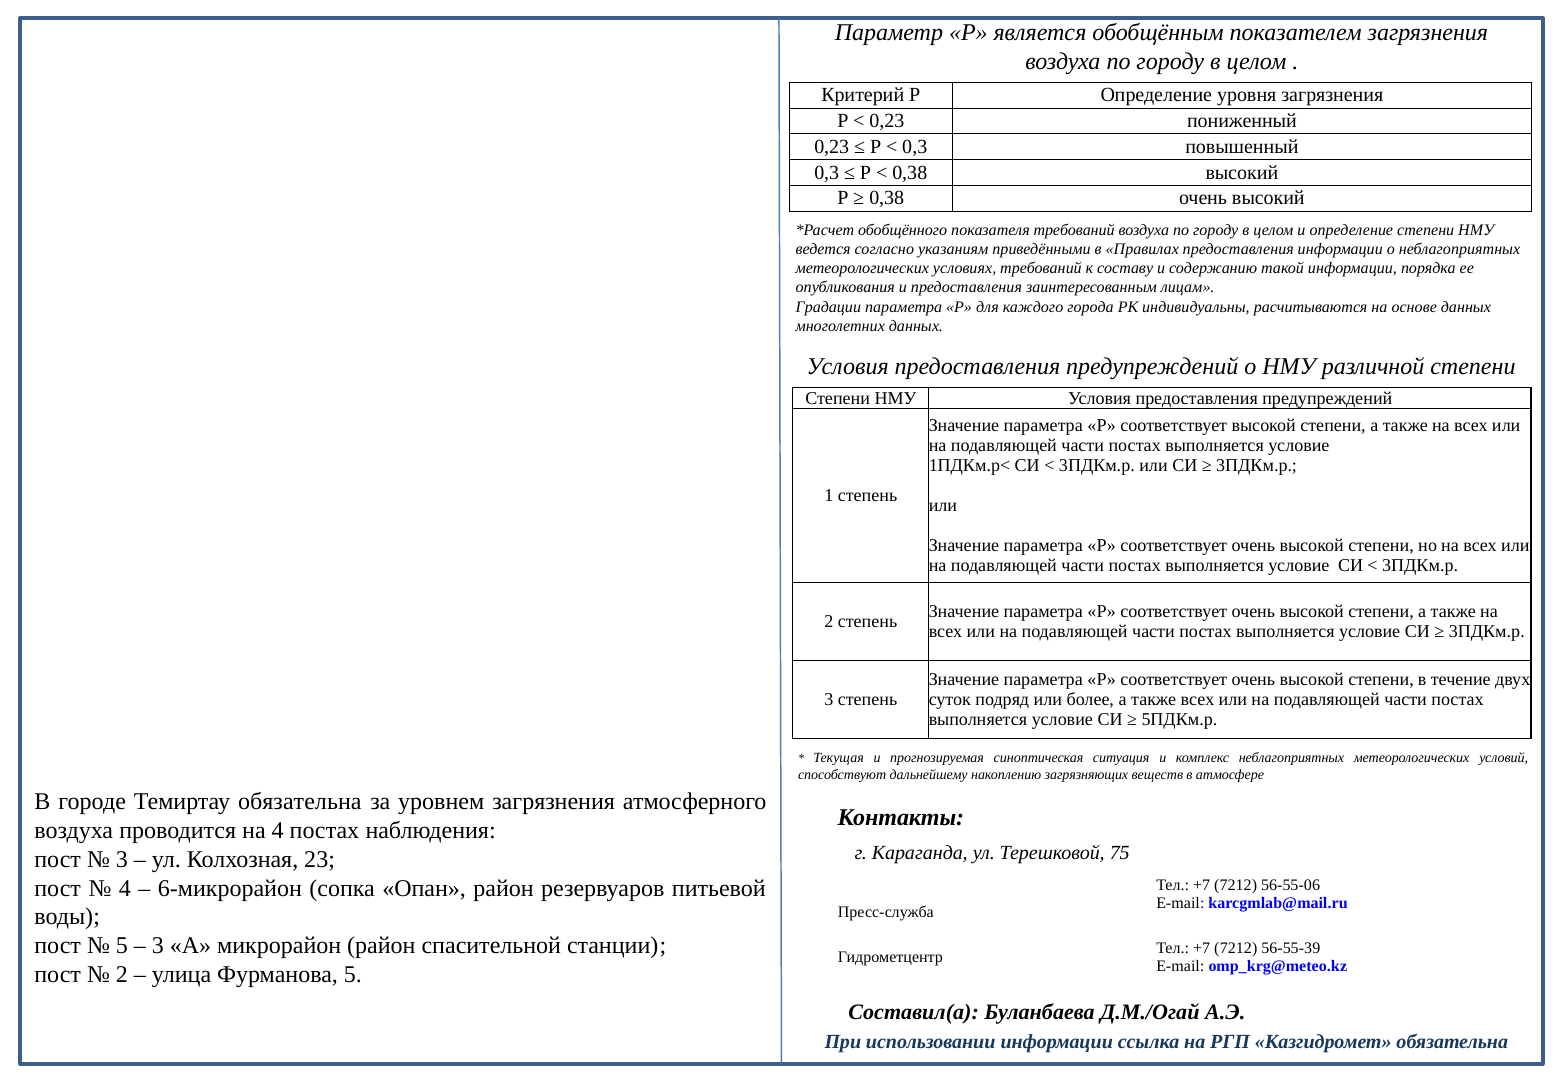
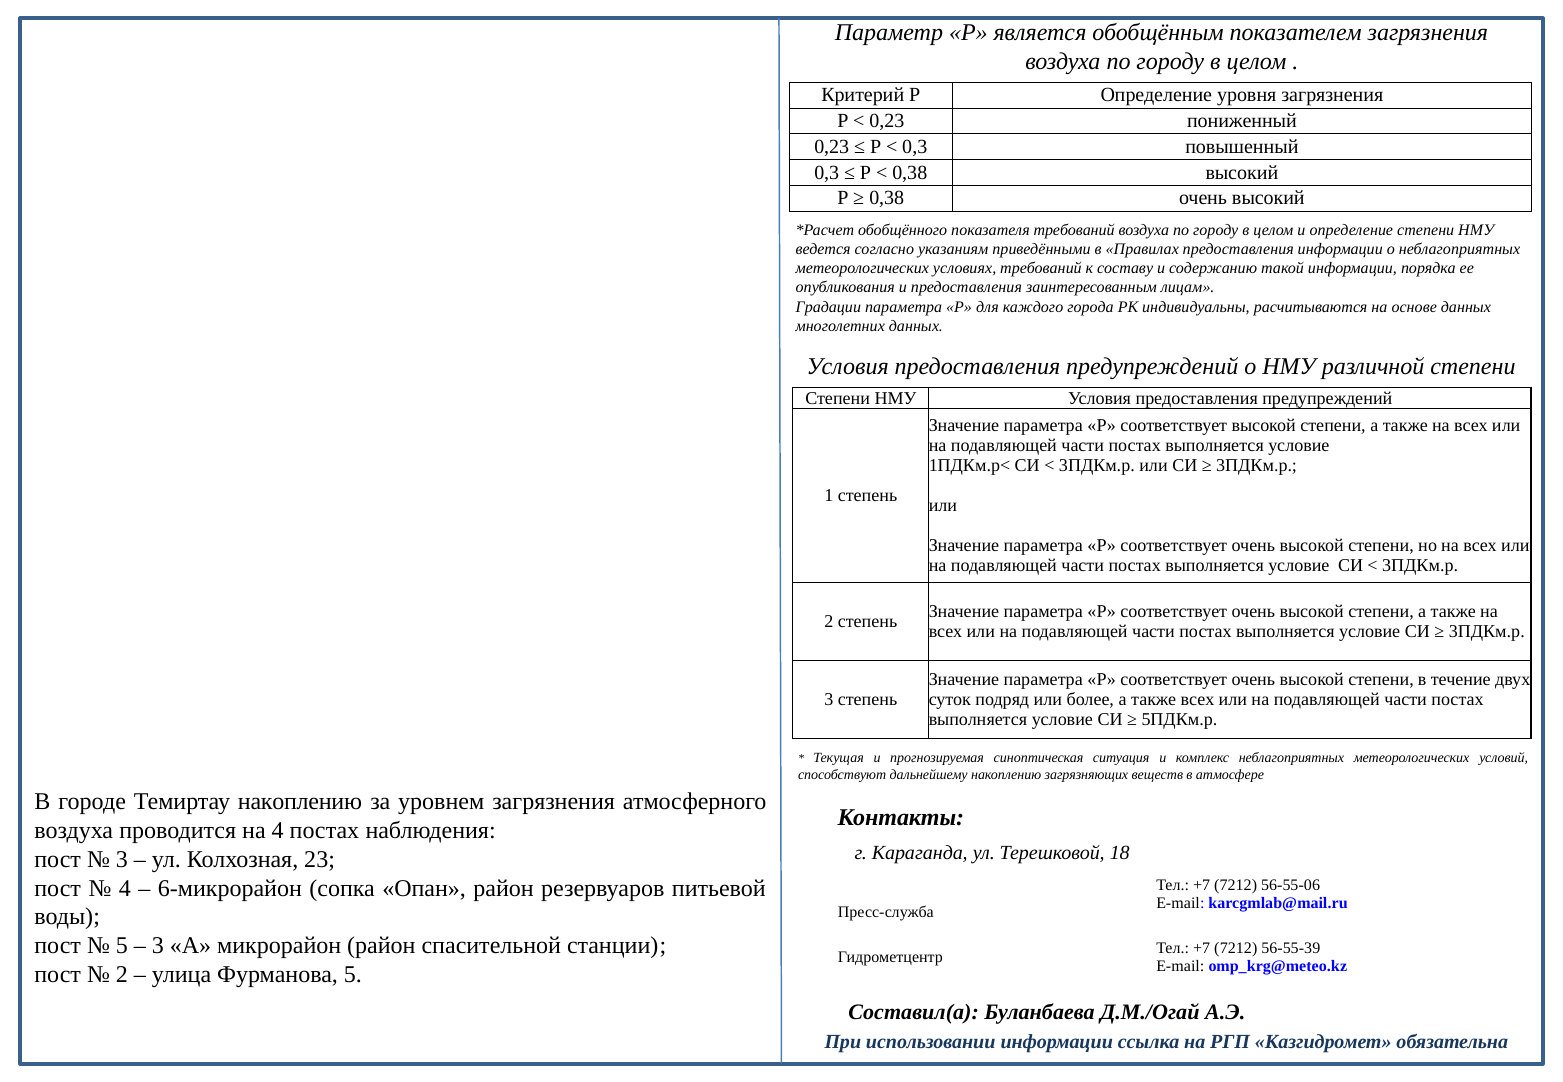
Темиртау обязательна: обязательна -> накоплению (300, 802)
75: 75 -> 18 (1120, 852)
